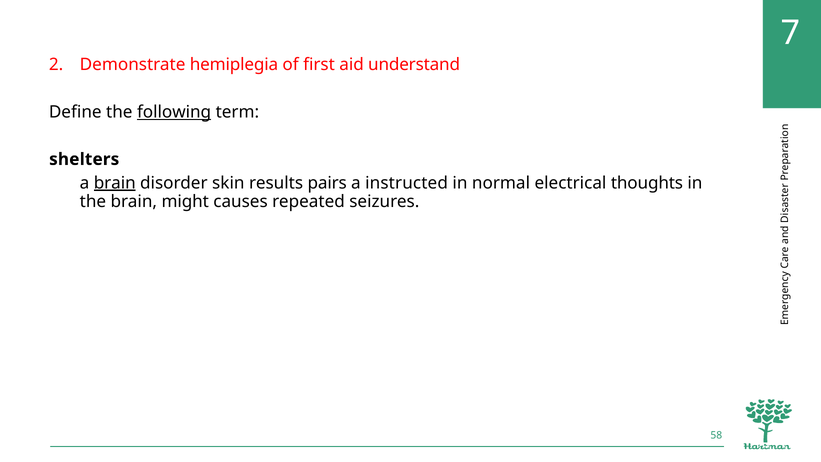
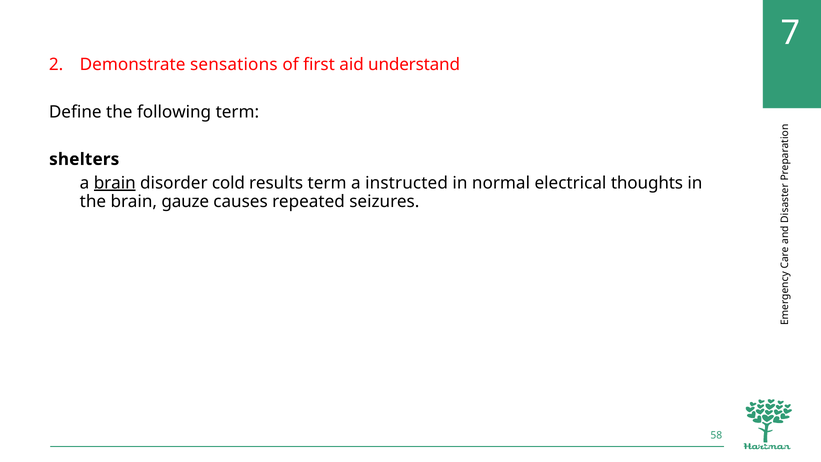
hemiplegia: hemiplegia -> sensations (234, 65)
following underline: present -> none (174, 112)
skin: skin -> cold (228, 183)
results pairs: pairs -> term (327, 183)
might: might -> gauze (185, 201)
